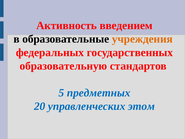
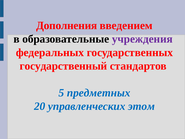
Активность: Активность -> Дополнения (67, 25)
учреждения colour: orange -> purple (142, 39)
образовательную: образовательную -> государственный (63, 66)
